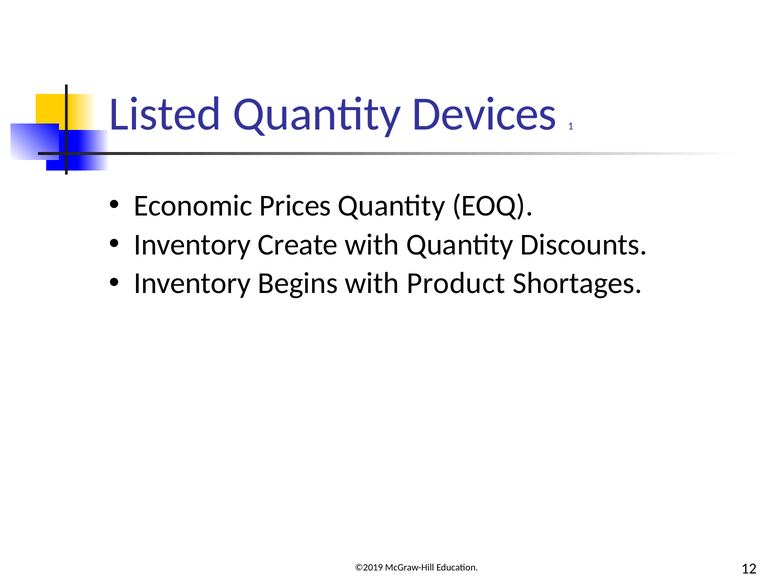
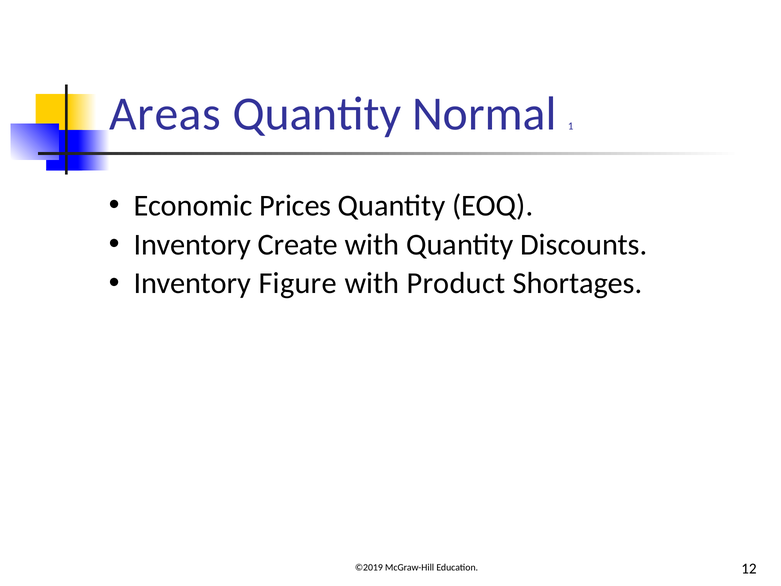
Listed: Listed -> Areas (165, 114)
Devices: Devices -> Normal (484, 114)
Begins: Begins -> Figure (298, 283)
